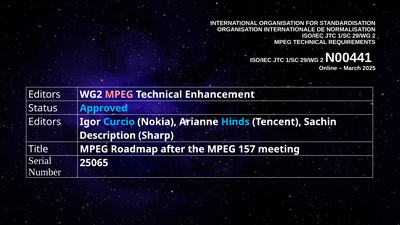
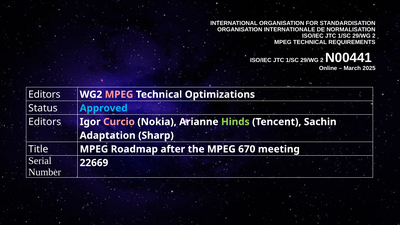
Enhancement: Enhancement -> Optimizations (220, 94)
Curcio colour: light blue -> pink (119, 122)
Hinds colour: light blue -> light green (235, 122)
Description: Description -> Adaptation (108, 135)
157: 157 -> 670 (247, 149)
25065: 25065 -> 22669 (94, 163)
